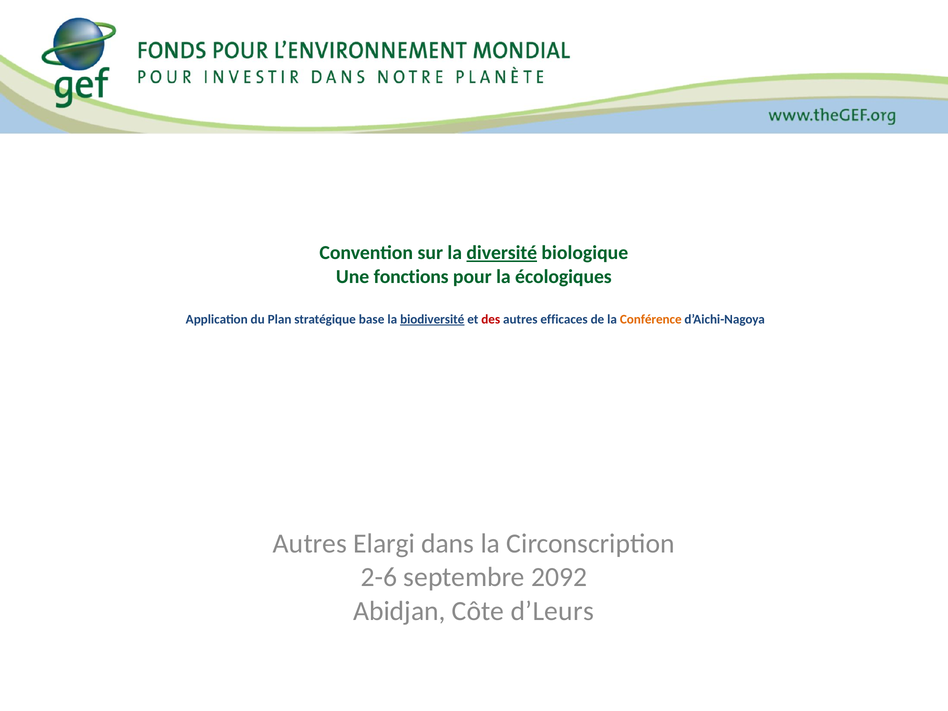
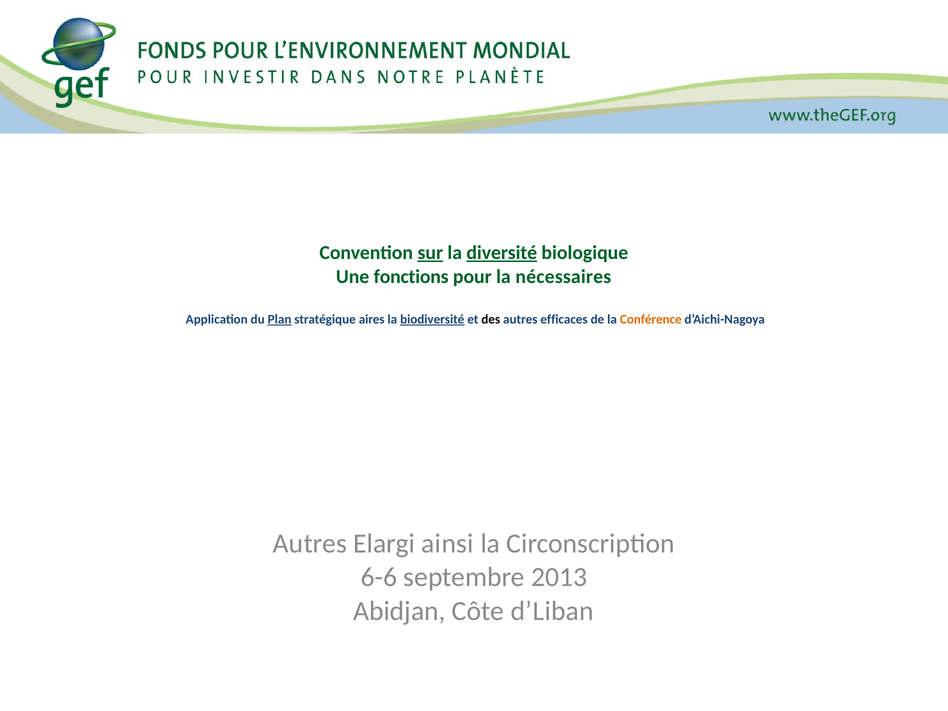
sur underline: none -> present (430, 253)
écologiques: écologiques -> nécessaires (563, 277)
Plan underline: none -> present (280, 319)
base: base -> aires (372, 319)
des colour: red -> black (491, 319)
dans: dans -> ainsi (448, 543)
2-6: 2-6 -> 6-6 (379, 577)
2092: 2092 -> 2013 (559, 577)
d’Leurs: d’Leurs -> d’Liban (552, 611)
